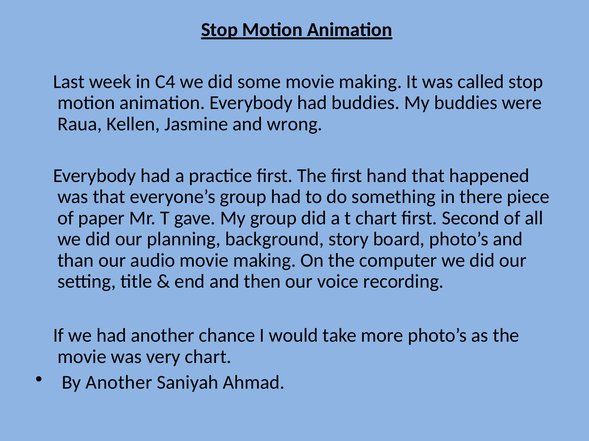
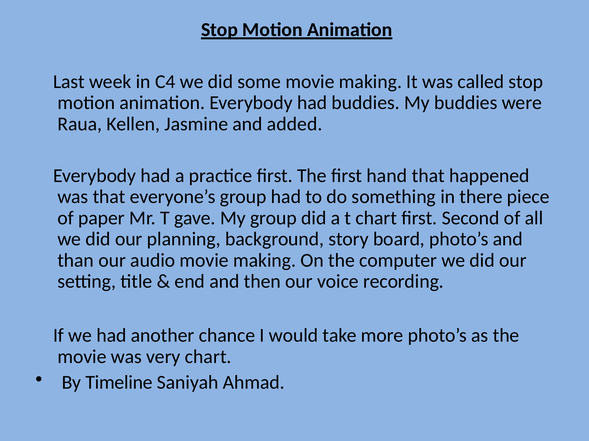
wrong: wrong -> added (295, 124)
By Another: Another -> Timeline (119, 383)
